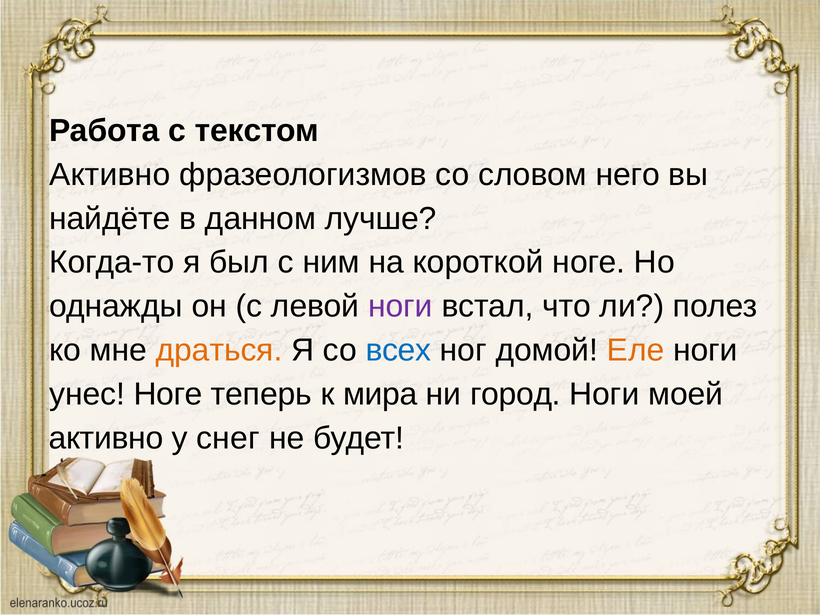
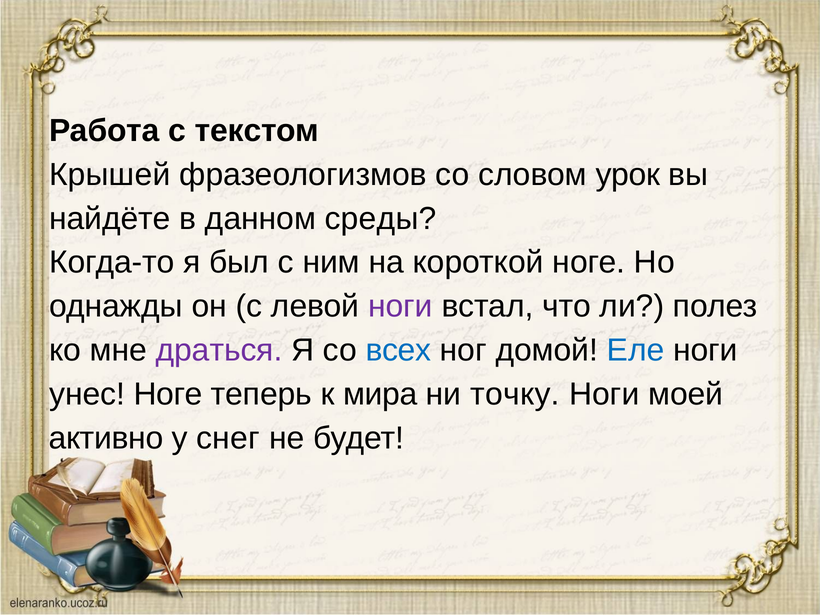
Активно: Активно -> Крышей (110, 175)
него: него -> урок (628, 175)
лучше: лучше -> среды (381, 219)
драться colour: orange -> purple (219, 350)
Еле colour: orange -> blue (636, 350)
город: город -> точку (515, 394)
